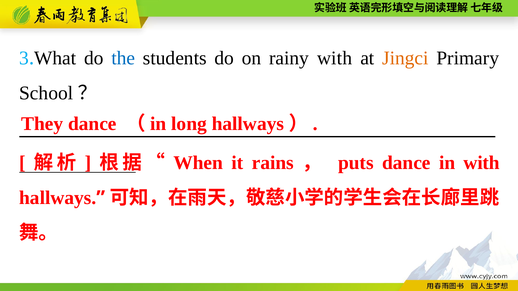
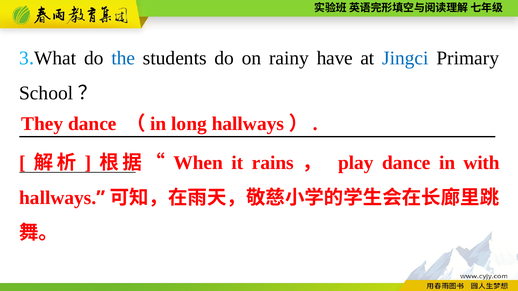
rainy with: with -> have (335, 58)
Jingci colour: orange -> blue (405, 58)
puts: puts -> play (356, 163)
